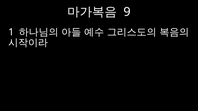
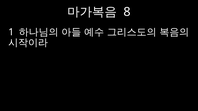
9: 9 -> 8 (127, 12)
